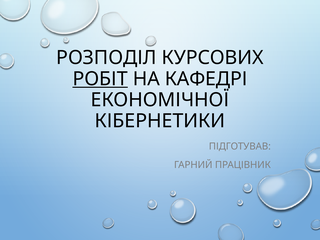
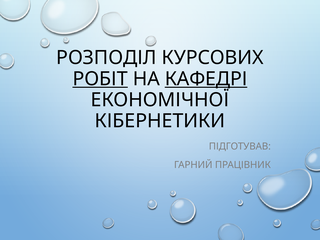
КАФЕДРІ underline: none -> present (206, 79)
